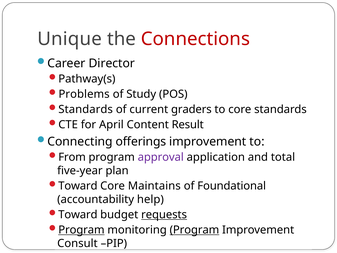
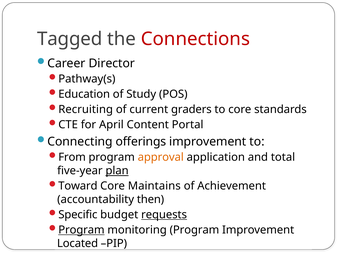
Unique: Unique -> Tagged (70, 39)
Problems: Problems -> Education (84, 94)
Standards: Standards -> Recruiting (86, 109)
Result: Result -> Portal (188, 125)
approval colour: purple -> orange (161, 157)
plan underline: none -> present (117, 171)
Foundational: Foundational -> Achievement (232, 186)
help: help -> then (151, 199)
Toward: Toward -> Specific (78, 214)
Program underline: present -> none (194, 230)
Consult: Consult -> Located (78, 243)
